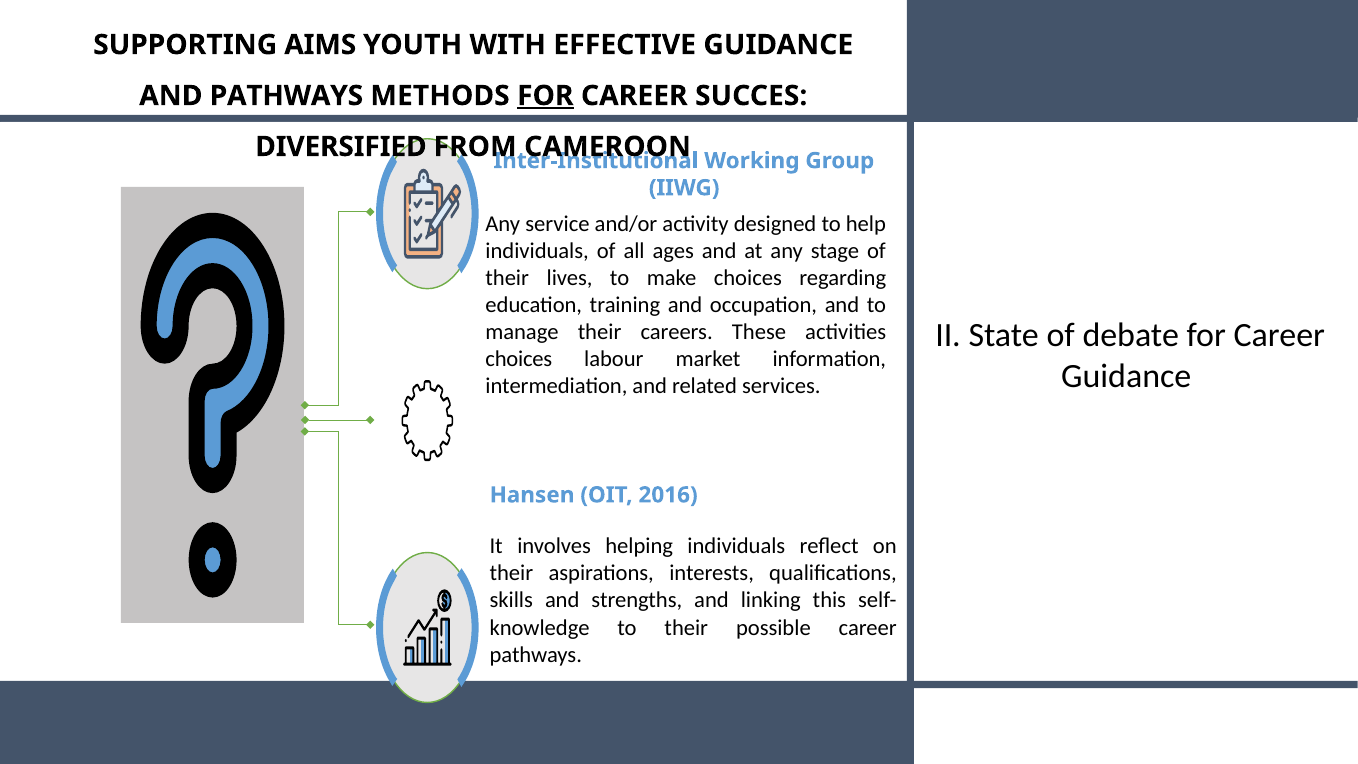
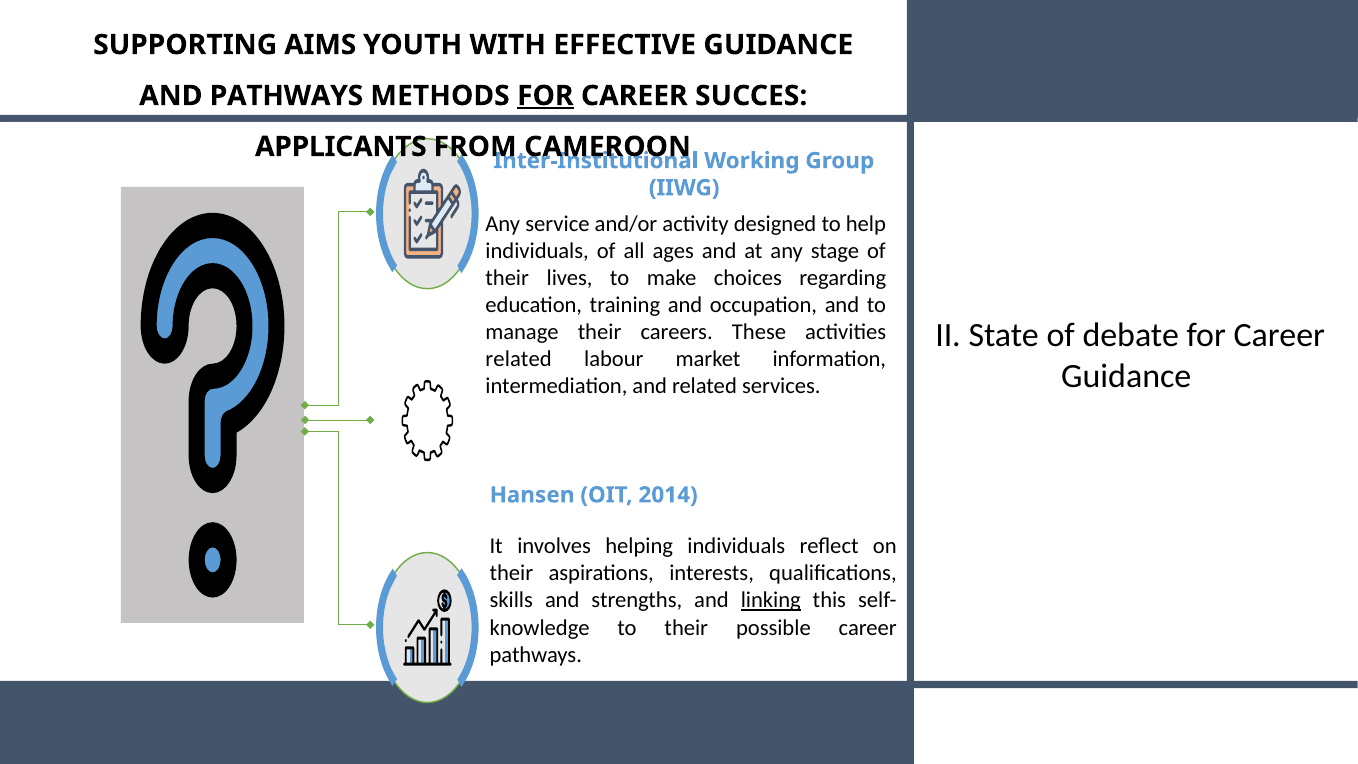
DIVERSIFIED: DIVERSIFIED -> APPLICANTS (341, 147)
choices: choices -> related (519, 359)
2016: 2016 -> 2014 (668, 495)
linking underline: none -> present (771, 600)
